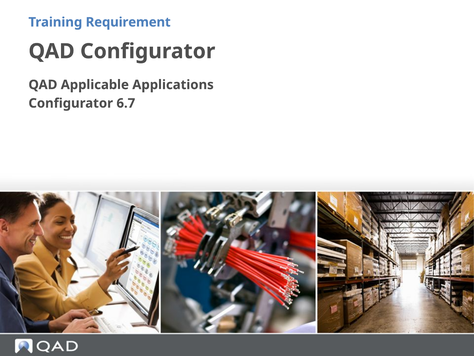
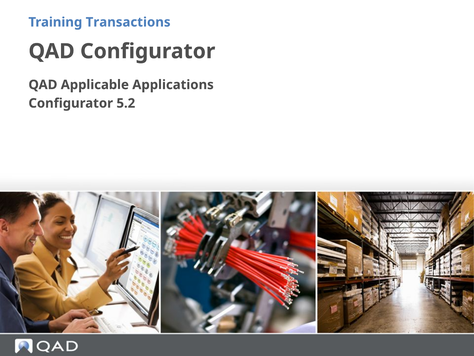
Requirement: Requirement -> Transactions (128, 22)
6.7: 6.7 -> 5.2 (126, 103)
